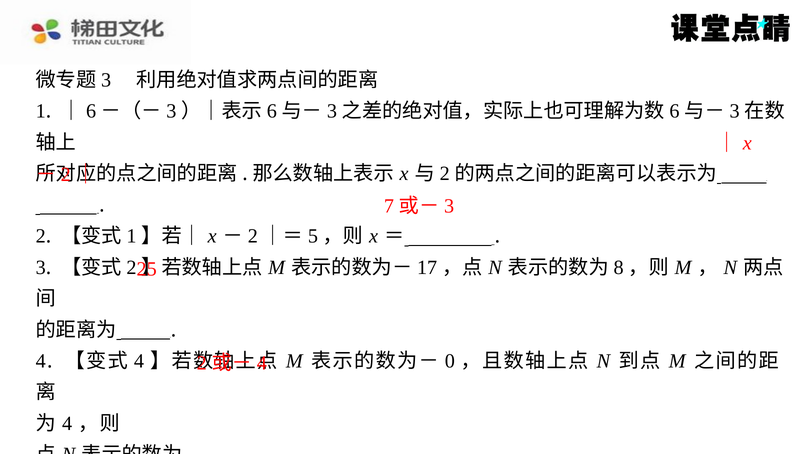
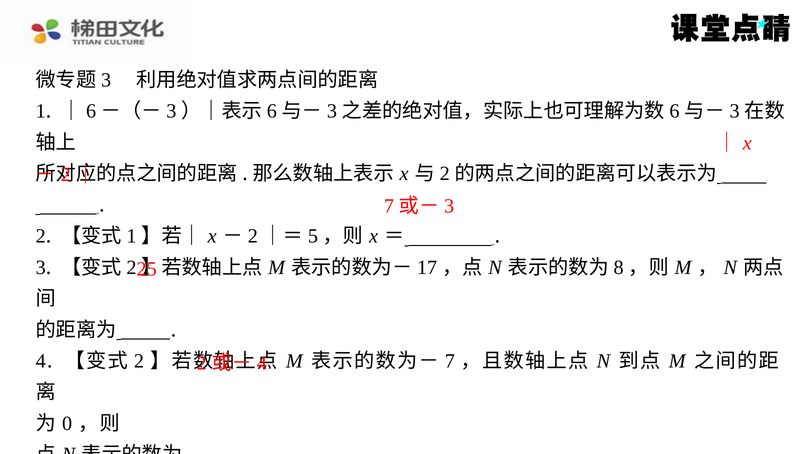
4: 4 -> 2 (139, 361)
0: 0 -> 7 (450, 361)
4: 4 -> 0 (67, 423)
